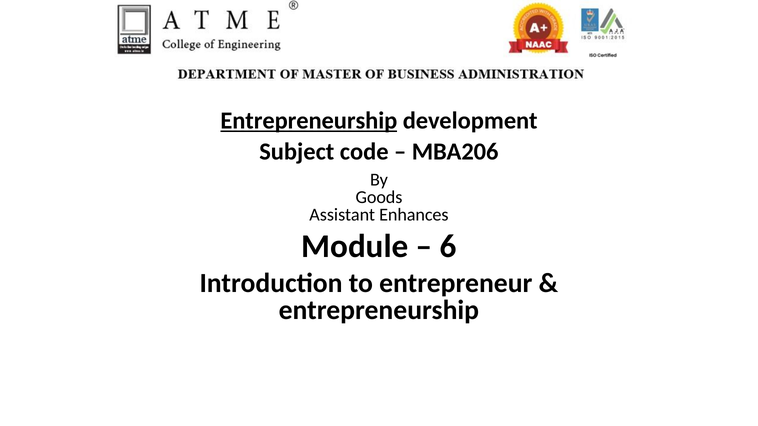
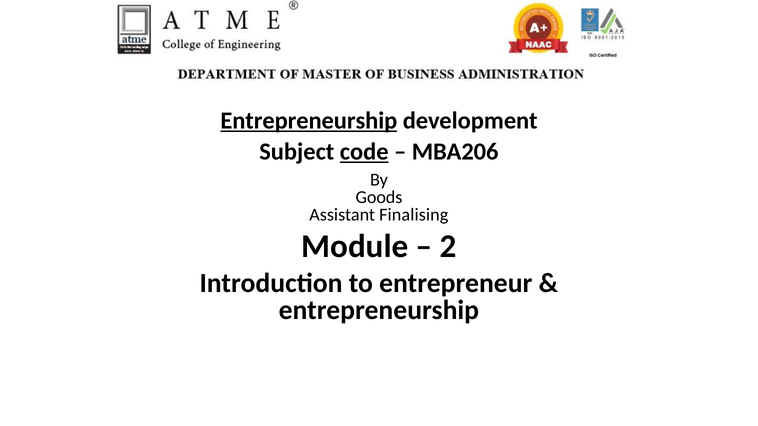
code underline: none -> present (364, 152)
Enhances: Enhances -> Finalising (414, 215)
6: 6 -> 2 (448, 246)
